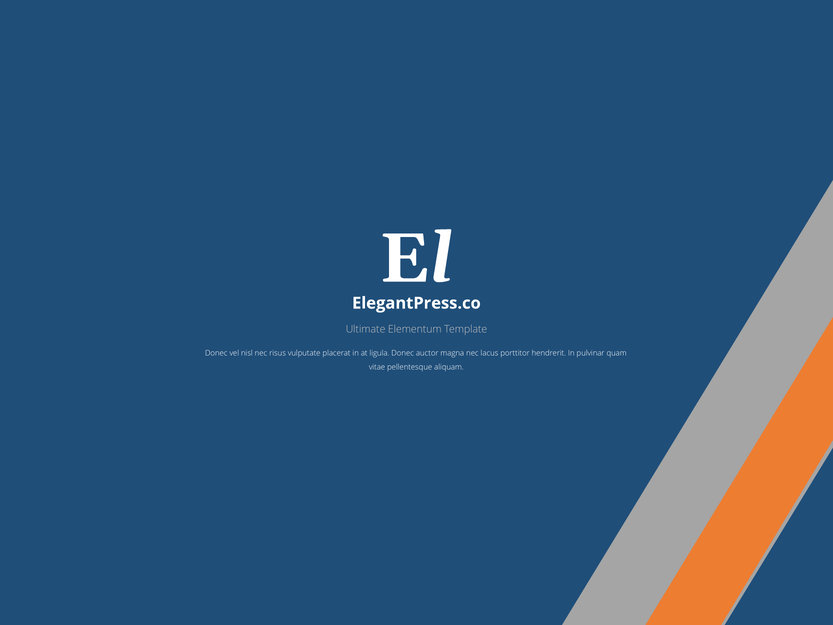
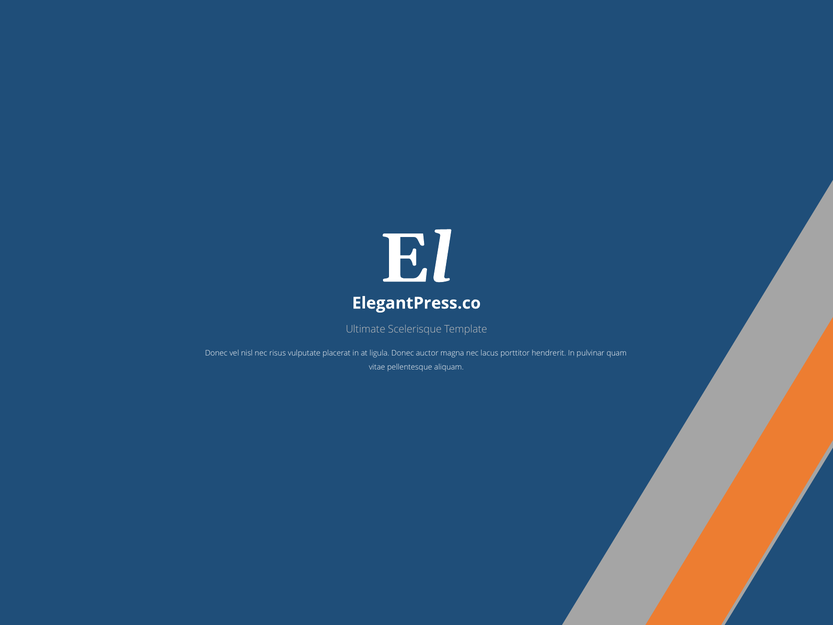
Elementum: Elementum -> Scelerisque (415, 329)
